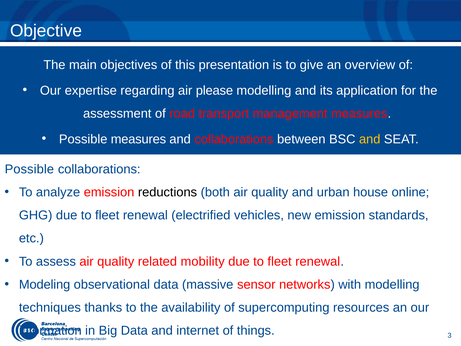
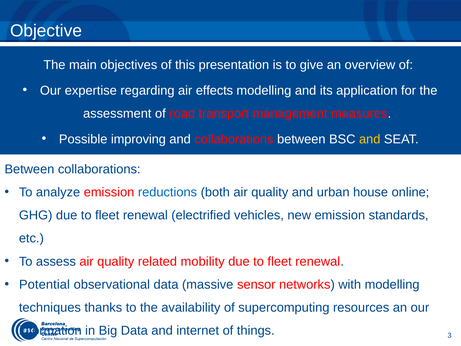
please: please -> effects (214, 90)
Possible measures: measures -> improving (138, 139)
Possible: Possible -> Between (29, 169)
reductions colour: black -> blue (167, 192)
Modeling: Modeling -> Potential (44, 284)
